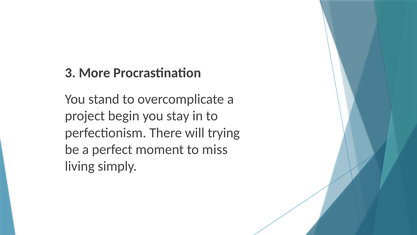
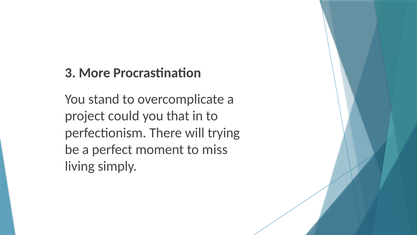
begin: begin -> could (124, 116)
stay: stay -> that (178, 116)
